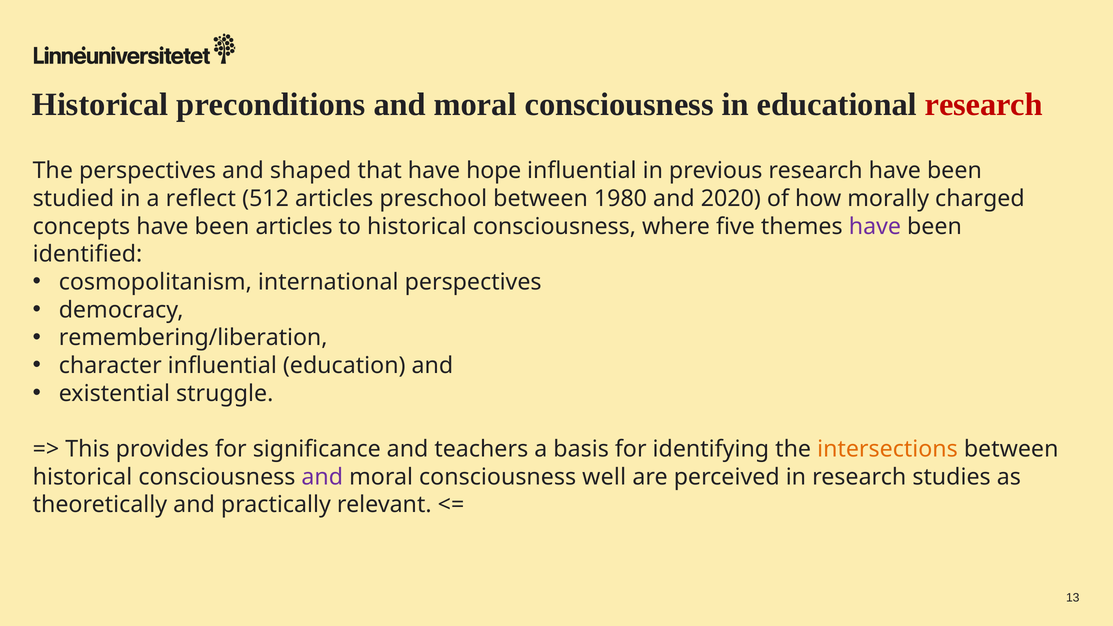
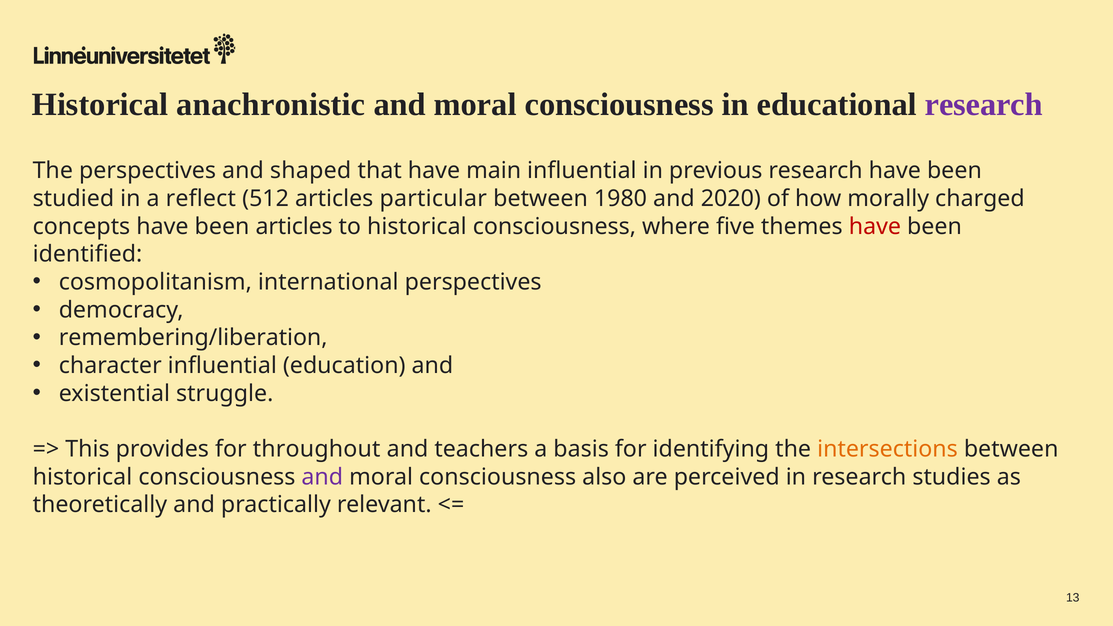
preconditions: preconditions -> anachronistic (271, 104)
research colour: red -> purple (984, 104)
hope: hope -> main (494, 171)
preschool: preschool -> particular (433, 199)
have colour: purple -> red (875, 226)
significance: significance -> throughout (317, 449)
well: well -> also (604, 477)
